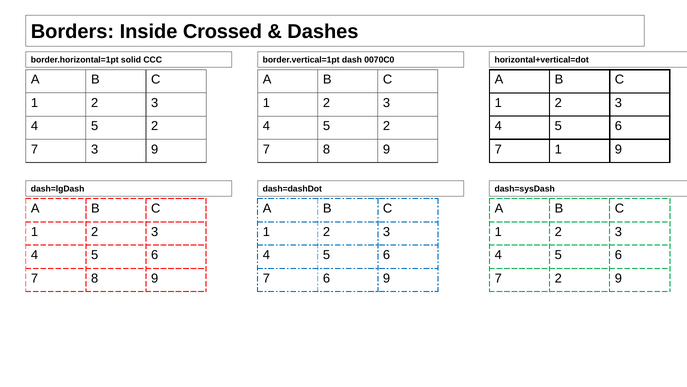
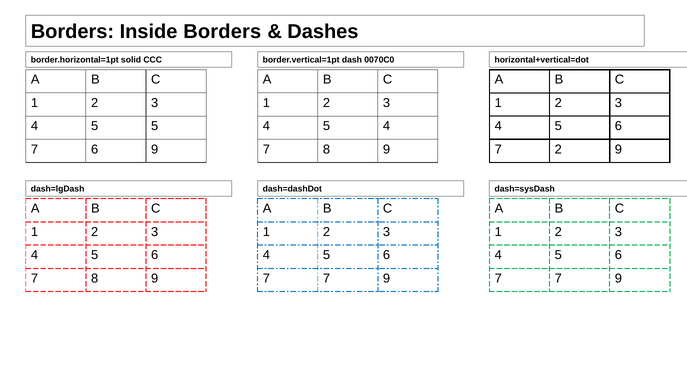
Inside Crossed: Crossed -> Borders (222, 31)
2: 2 -> 5 (155, 126)
2: 2 -> 4 (387, 126)
7 3: 3 -> 6 (95, 149)
7 1: 1 -> 2 (558, 149)
6: 6 -> 7 (326, 278)
2: 2 -> 7 (558, 278)
